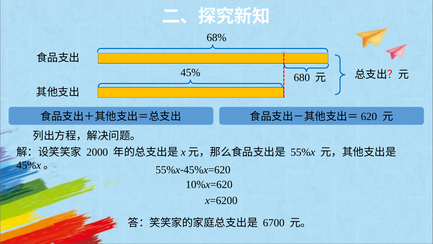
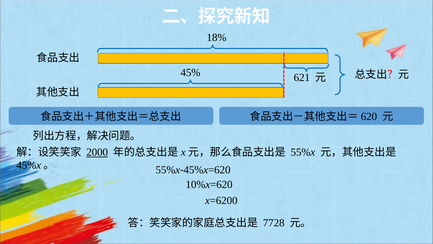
68%: 68% -> 18% (217, 38)
680: 680 -> 621 (302, 77)
2000 underline: none -> present (97, 152)
6700: 6700 -> 7728 (274, 222)
